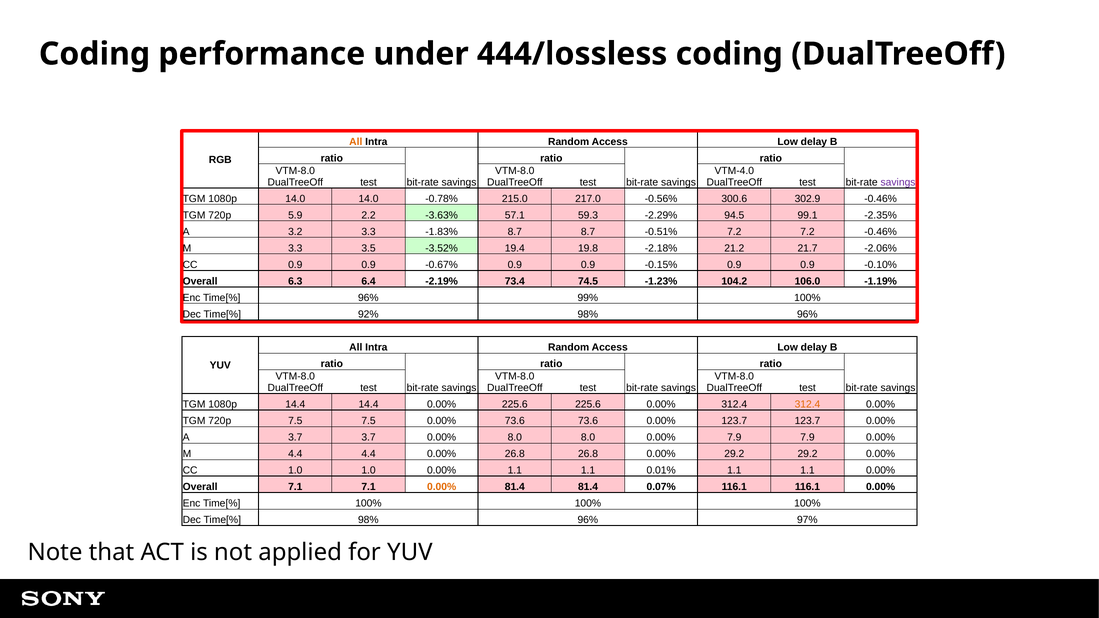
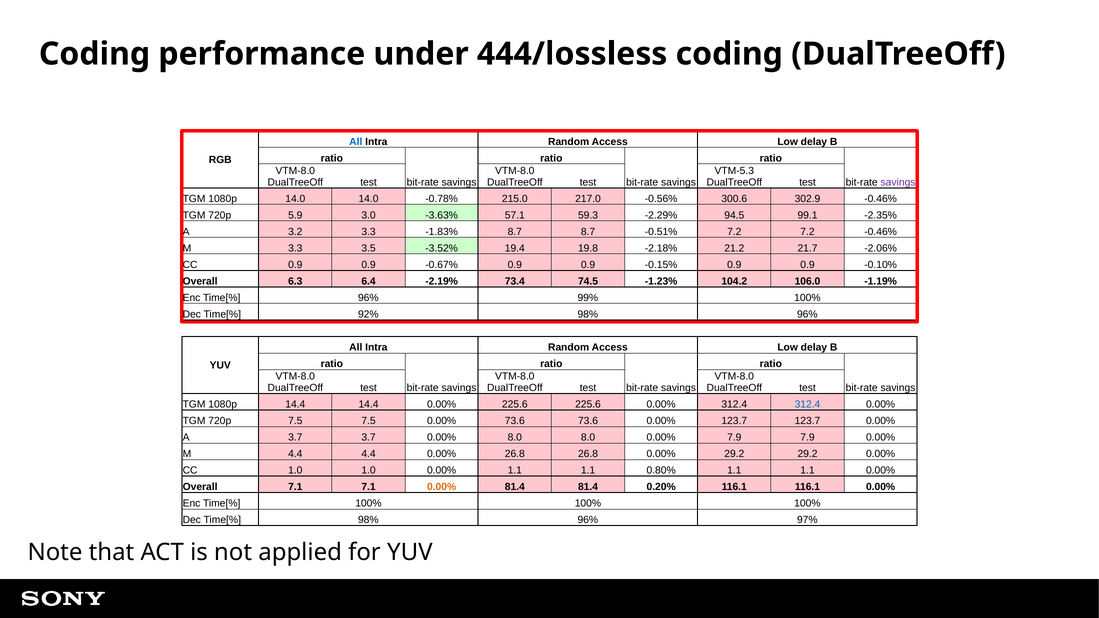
All colour: orange -> blue (356, 142)
VTM-4.0: VTM-4.0 -> VTM-5.3 (734, 171)
2.2: 2.2 -> 3.0 (369, 215)
312.4 colour: orange -> blue (808, 404)
0.01%: 0.01% -> 0.80% (661, 470)
0.07%: 0.07% -> 0.20% (661, 487)
